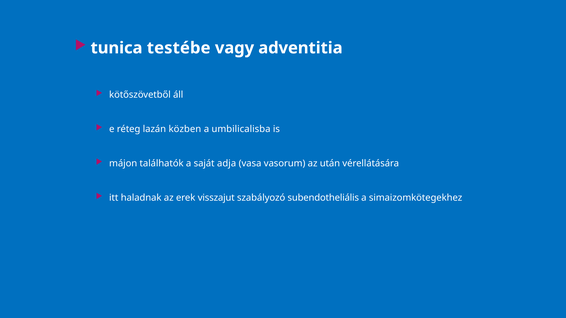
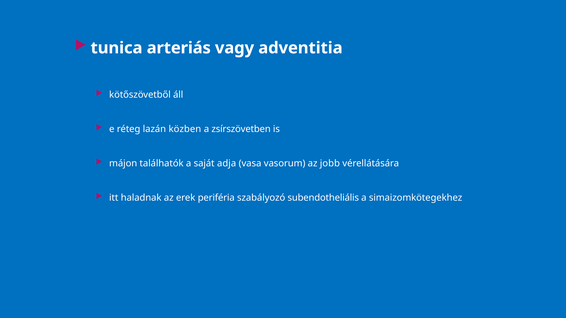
testébe: testébe -> arteriás (179, 48)
umbilicalisba: umbilicalisba -> zsírszövetben (241, 129)
után: után -> jobb (330, 164)
visszajut: visszajut -> periféria (216, 198)
